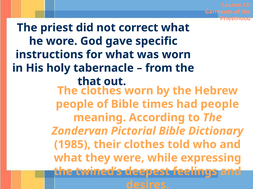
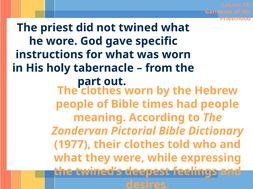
correct: correct -> twined (138, 28)
that: that -> part (89, 82)
1985: 1985 -> 1977 (72, 145)
